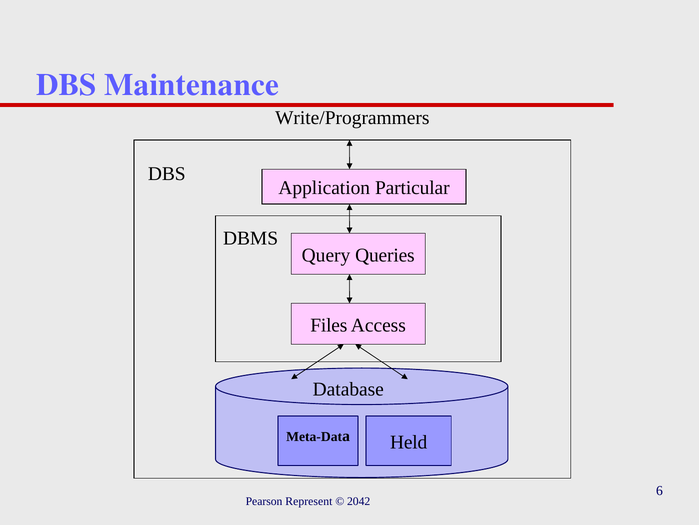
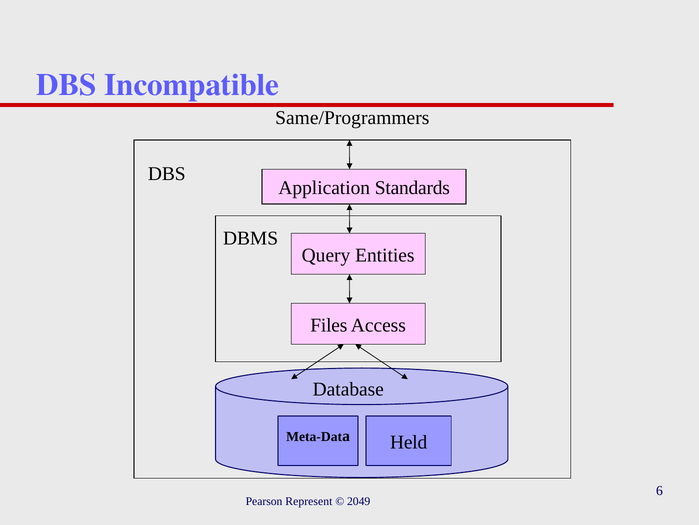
Maintenance: Maintenance -> Incompatible (192, 85)
Write/Programmers: Write/Programmers -> Same/Programmers (352, 118)
Particular: Particular -> Standards (412, 188)
Queries: Queries -> Entities (385, 255)
2042: 2042 -> 2049 (359, 501)
